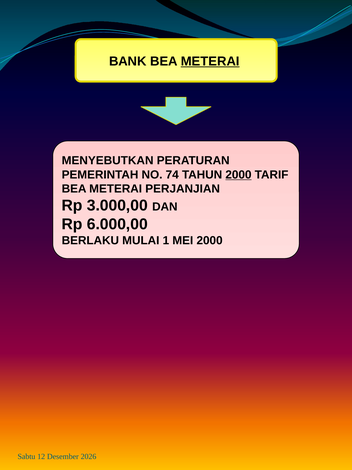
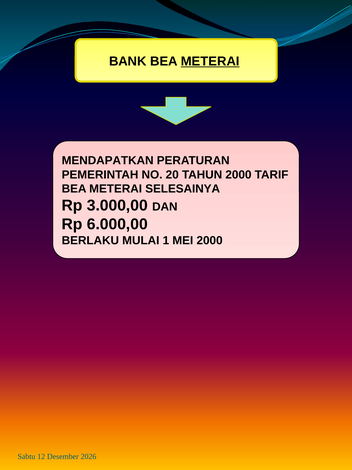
MENYEBUTKAN: MENYEBUTKAN -> MENDAPATKAN (108, 160)
74: 74 -> 20 (172, 174)
2000 underline: present -> none (238, 174)
PERJANJIAN: PERJANJIAN -> SELESAINYA (183, 189)
